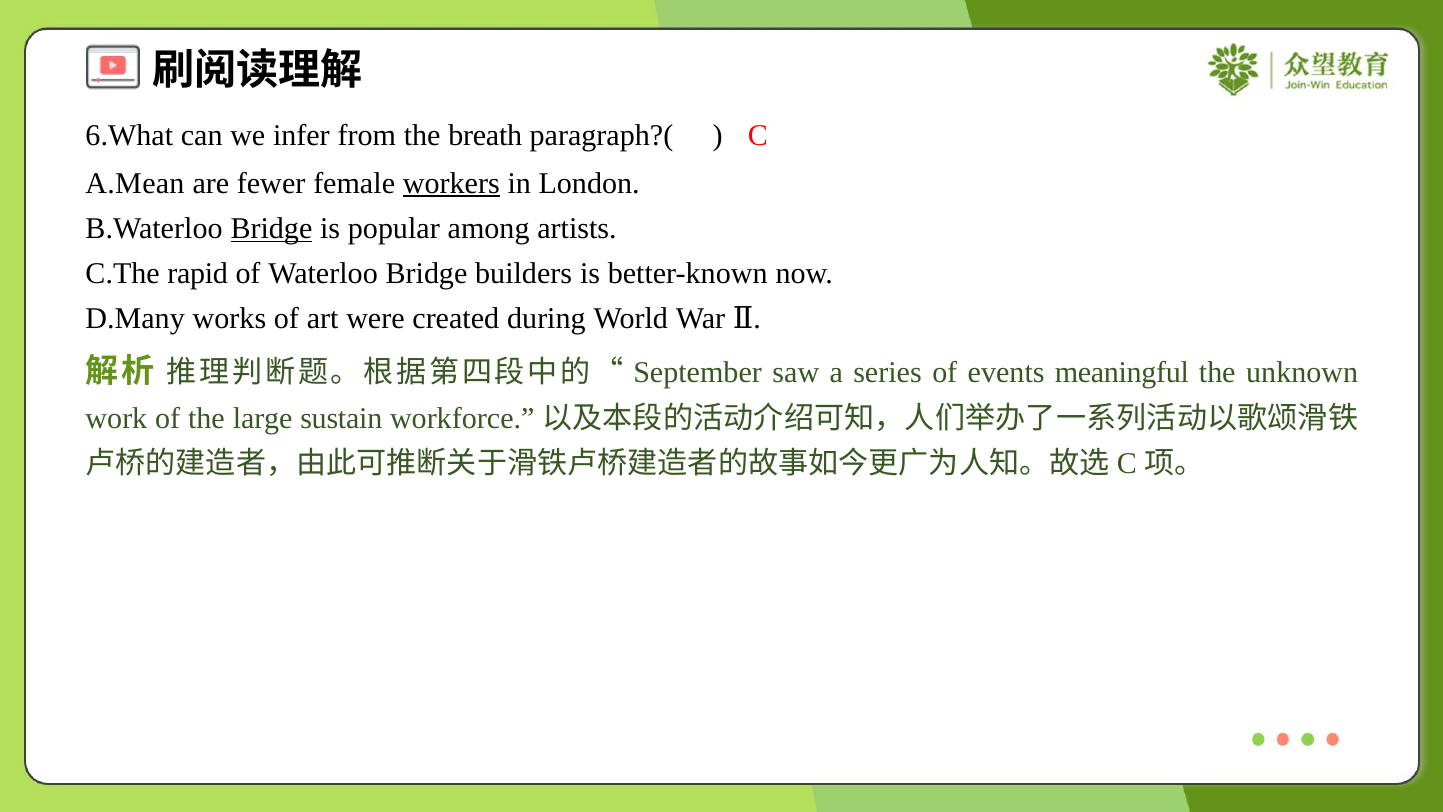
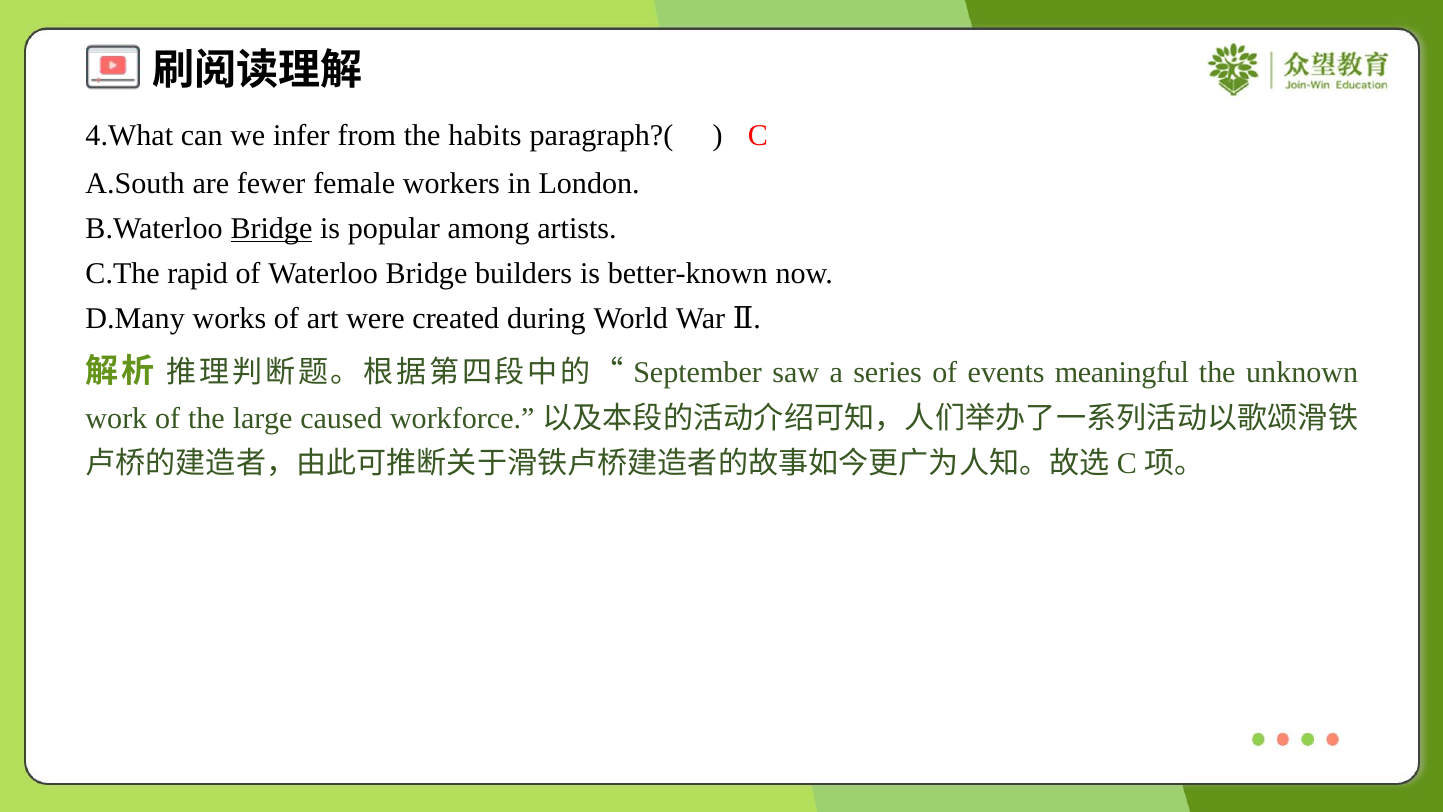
6.What: 6.What -> 4.What (129, 135)
breath: breath -> habits (485, 135)
A.Mean: A.Mean -> A.South (135, 183)
workers underline: present -> none (451, 183)
sustain: sustain -> caused (341, 418)
